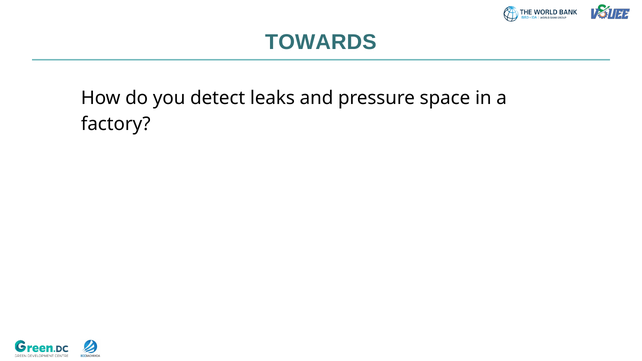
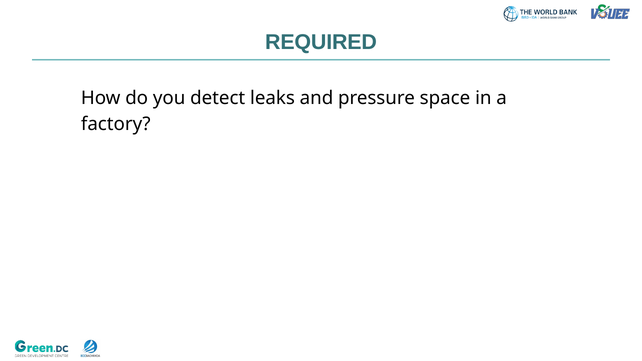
TOWARDS: TOWARDS -> REQUIRED (321, 42)
